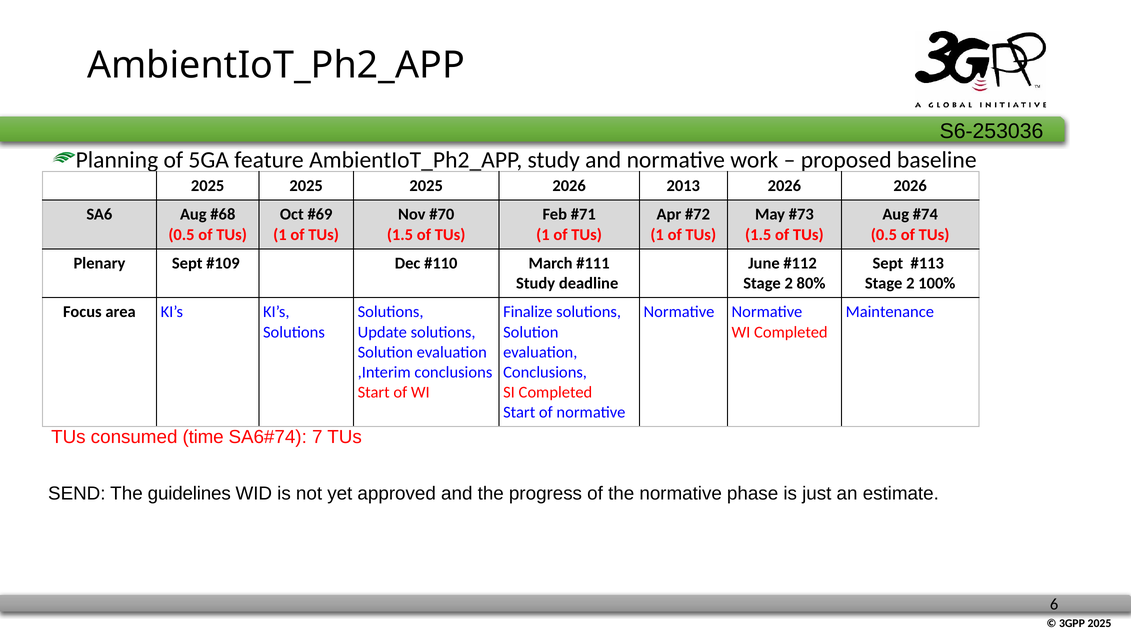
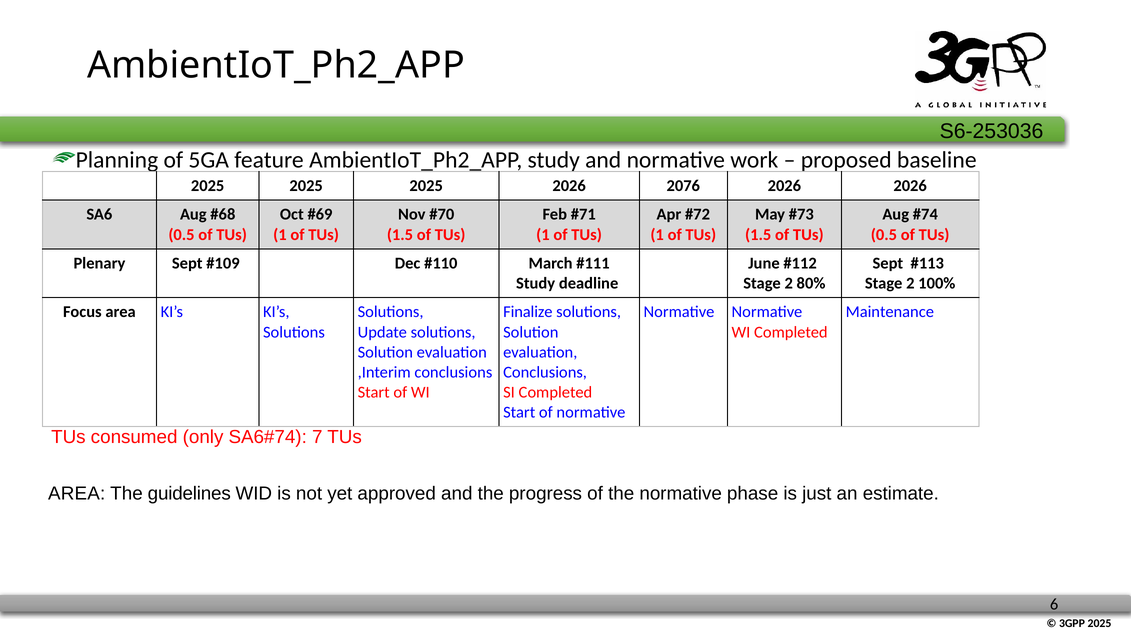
2013: 2013 -> 2076 (683, 186)
time: time -> only (203, 437)
SEND: SEND -> AREA (77, 494)
